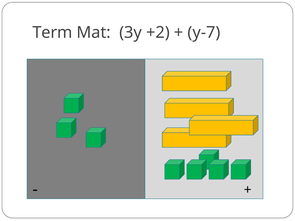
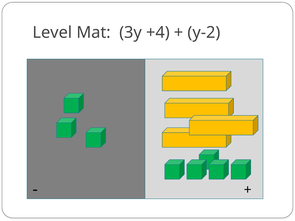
Term: Term -> Level (52, 33)
+2: +2 -> +4 (158, 33)
y-7: y-7 -> y-2 (204, 33)
